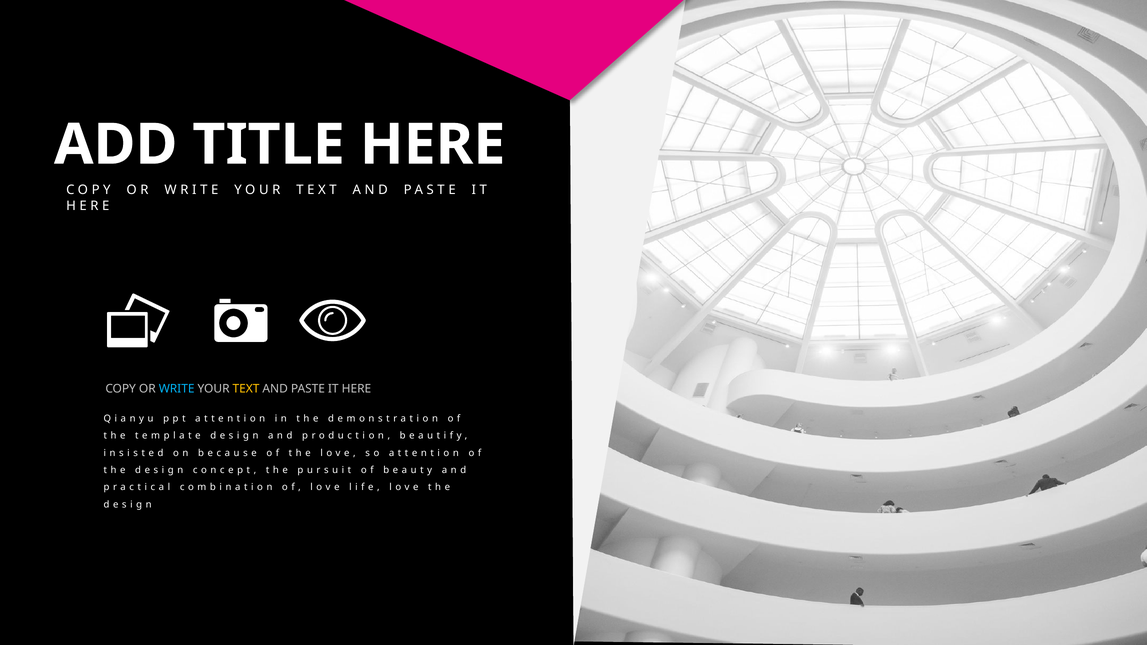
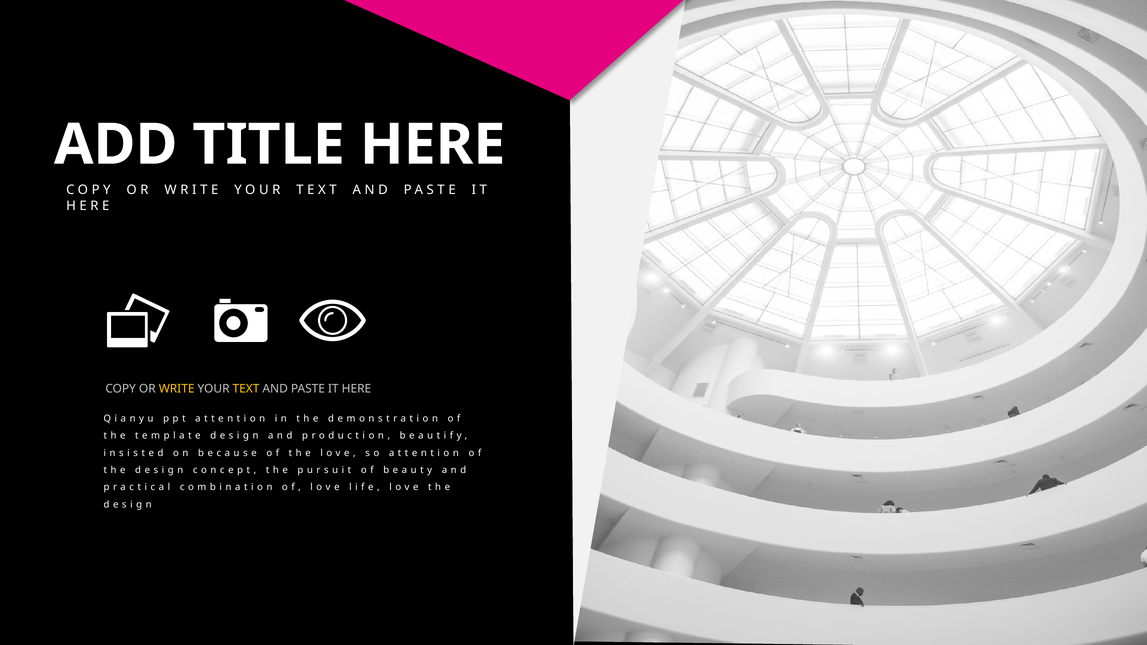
WRITE colour: light blue -> yellow (177, 389)
